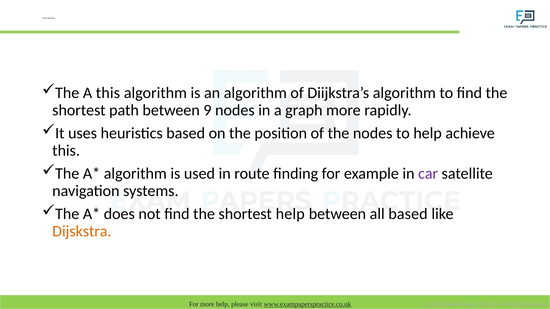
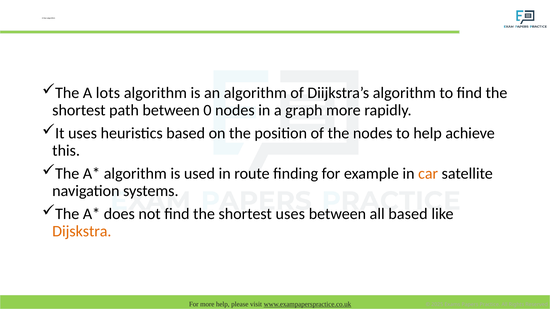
A this: this -> lots (108, 93)
9: 9 -> 0 (207, 110)
car colour: purple -> orange (428, 174)
shortest help: help -> uses (290, 214)
